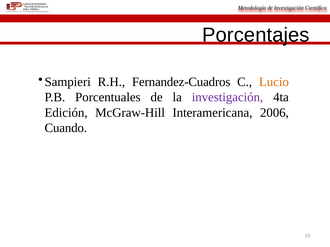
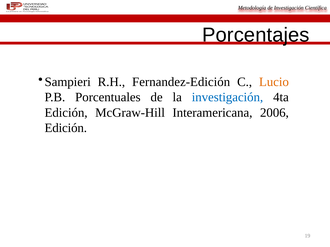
Fernandez-Cuadros: Fernandez-Cuadros -> Fernandez-Edición (181, 82)
investigación colour: purple -> blue (227, 97)
Cuando: Cuando -> Edición (66, 128)
